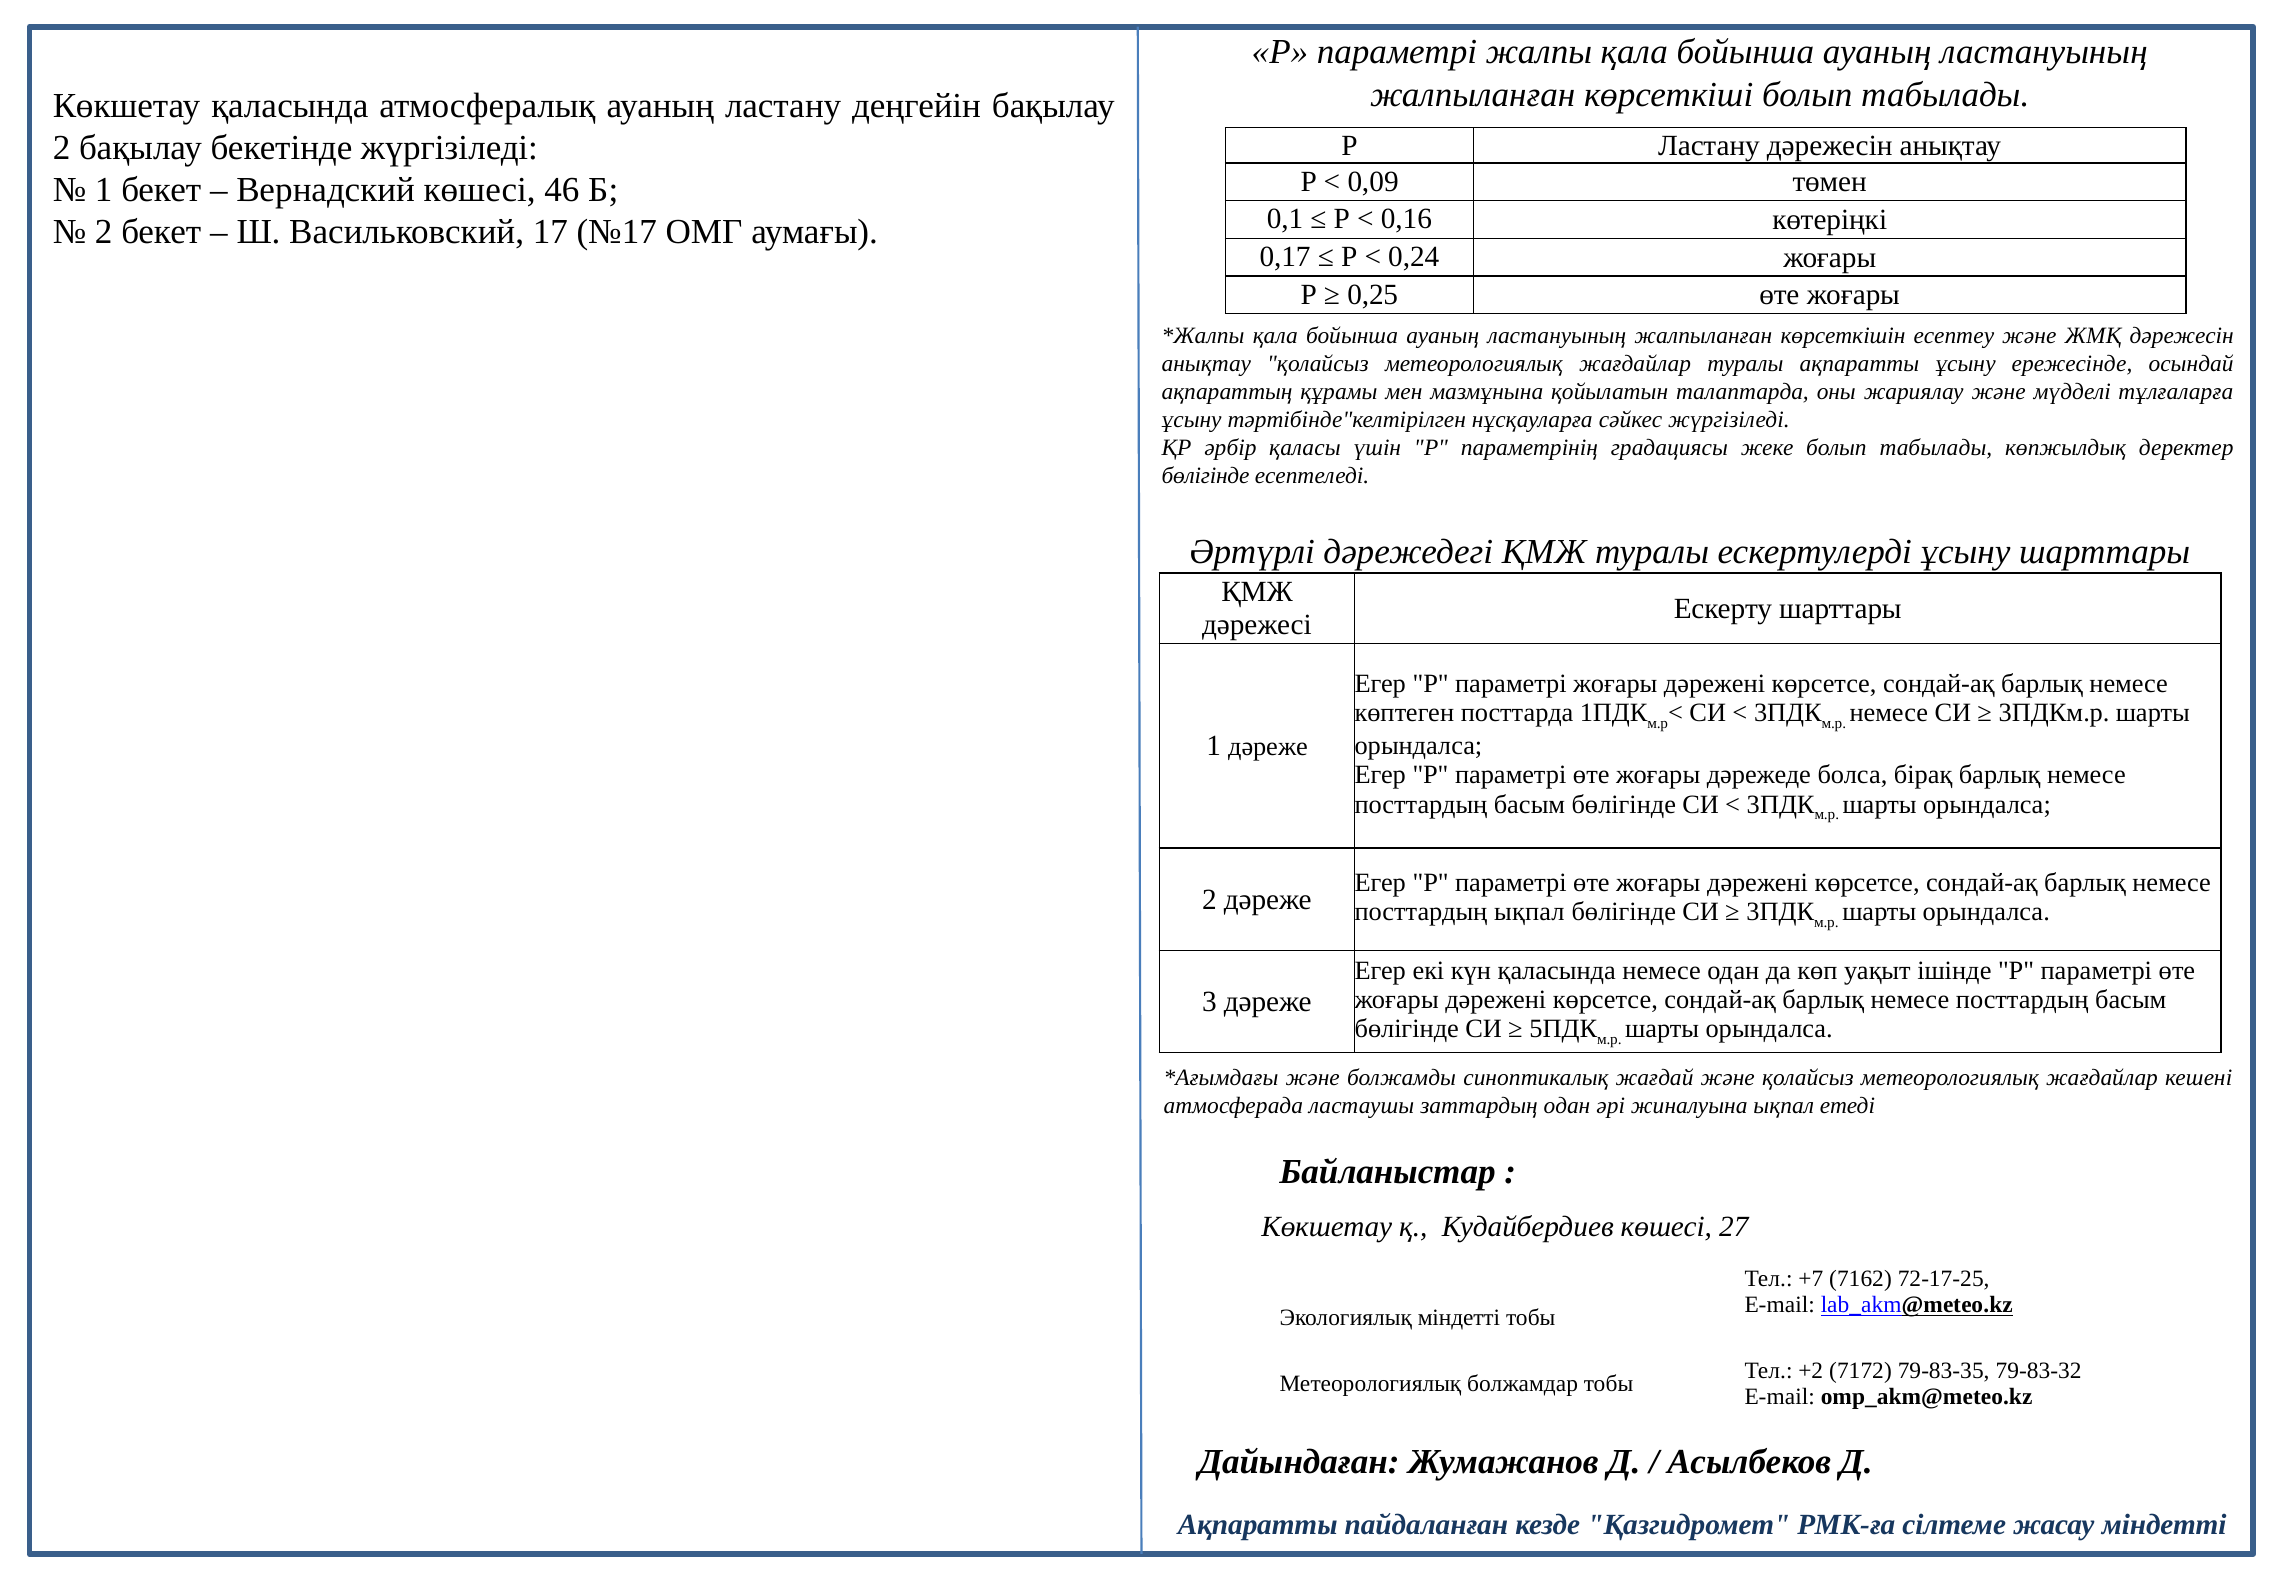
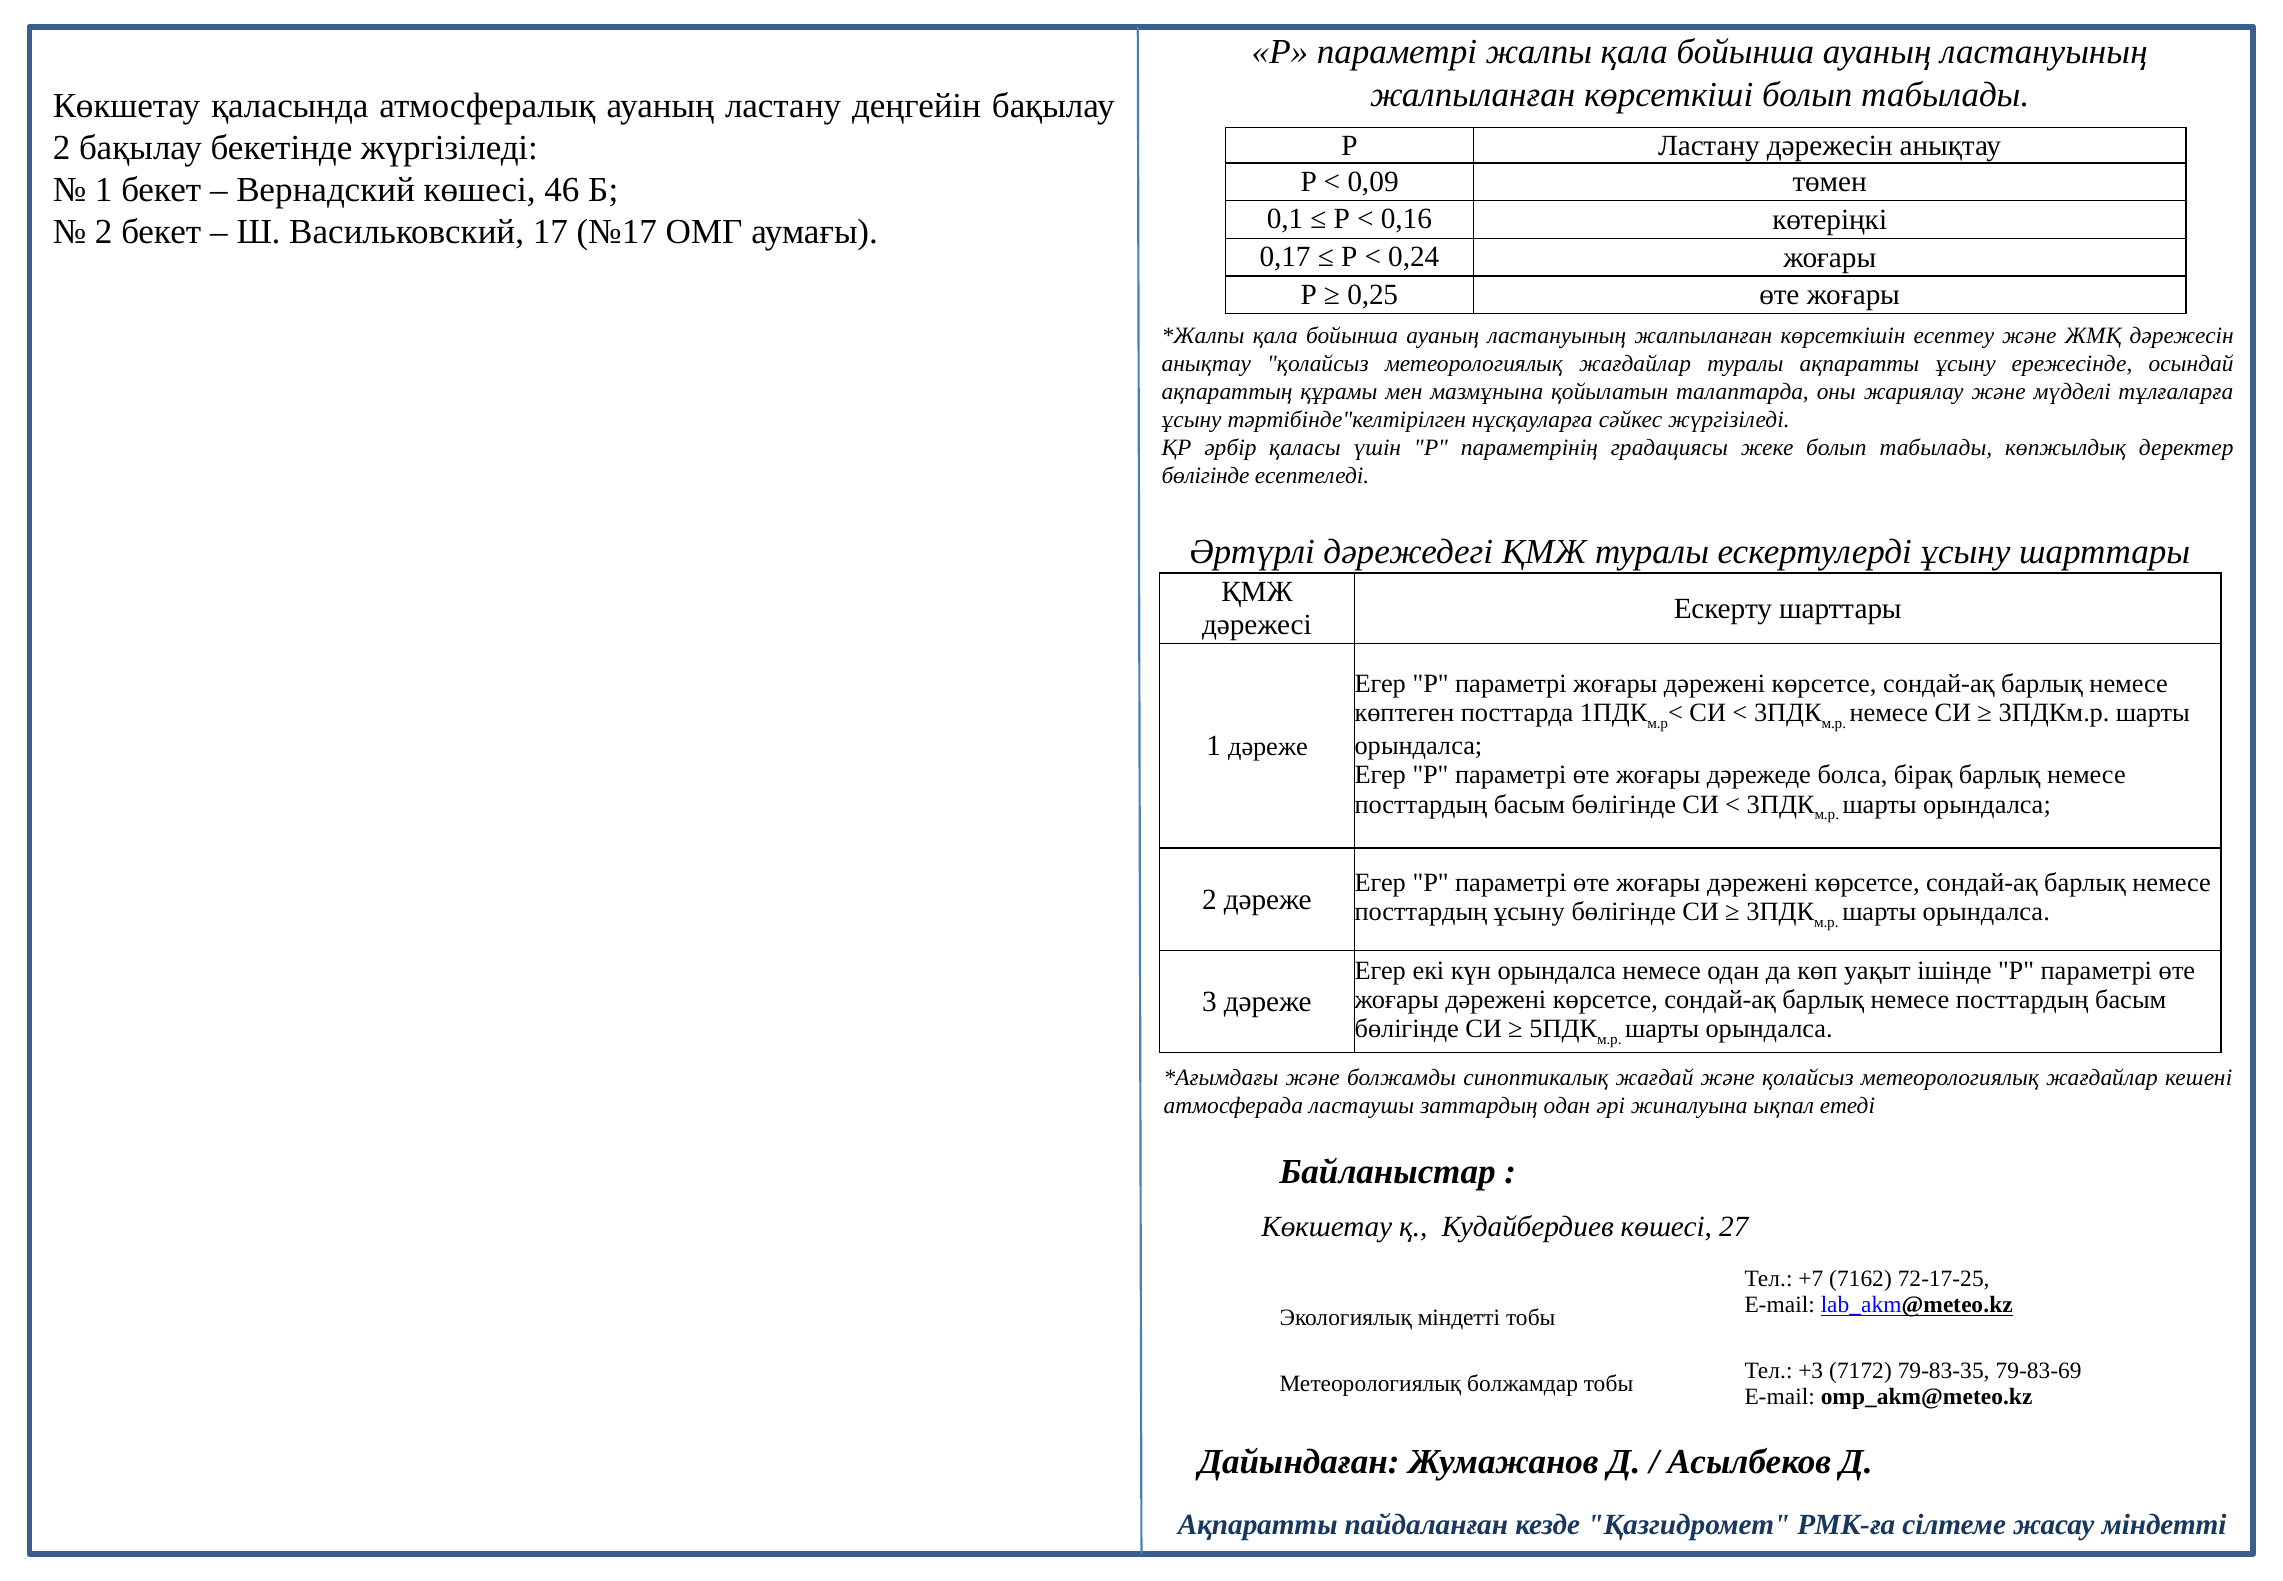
посттардың ықпал: ықпал -> ұсыну (1529, 912)
күн қаласында: қаласында -> орындалса (1557, 970)
+2: +2 -> +3 (1811, 1370)
79-83-32: 79-83-32 -> 79-83-69 (2039, 1370)
